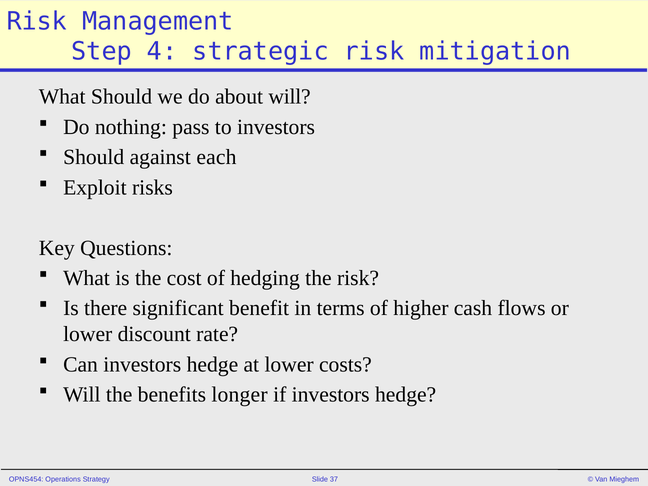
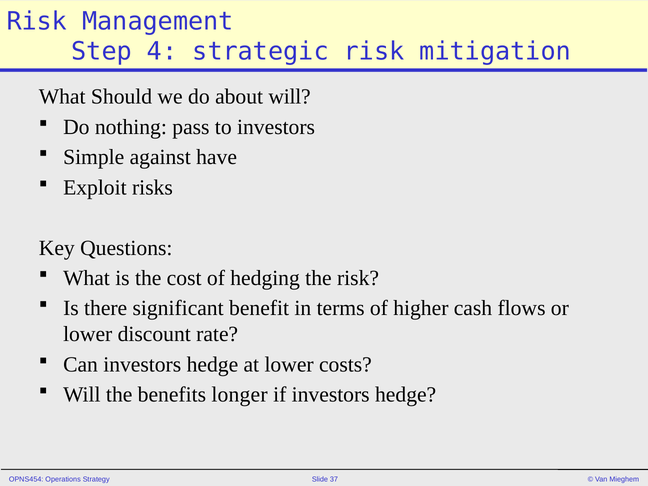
Should: Should -> Simple (94, 157)
each: each -> have (217, 157)
